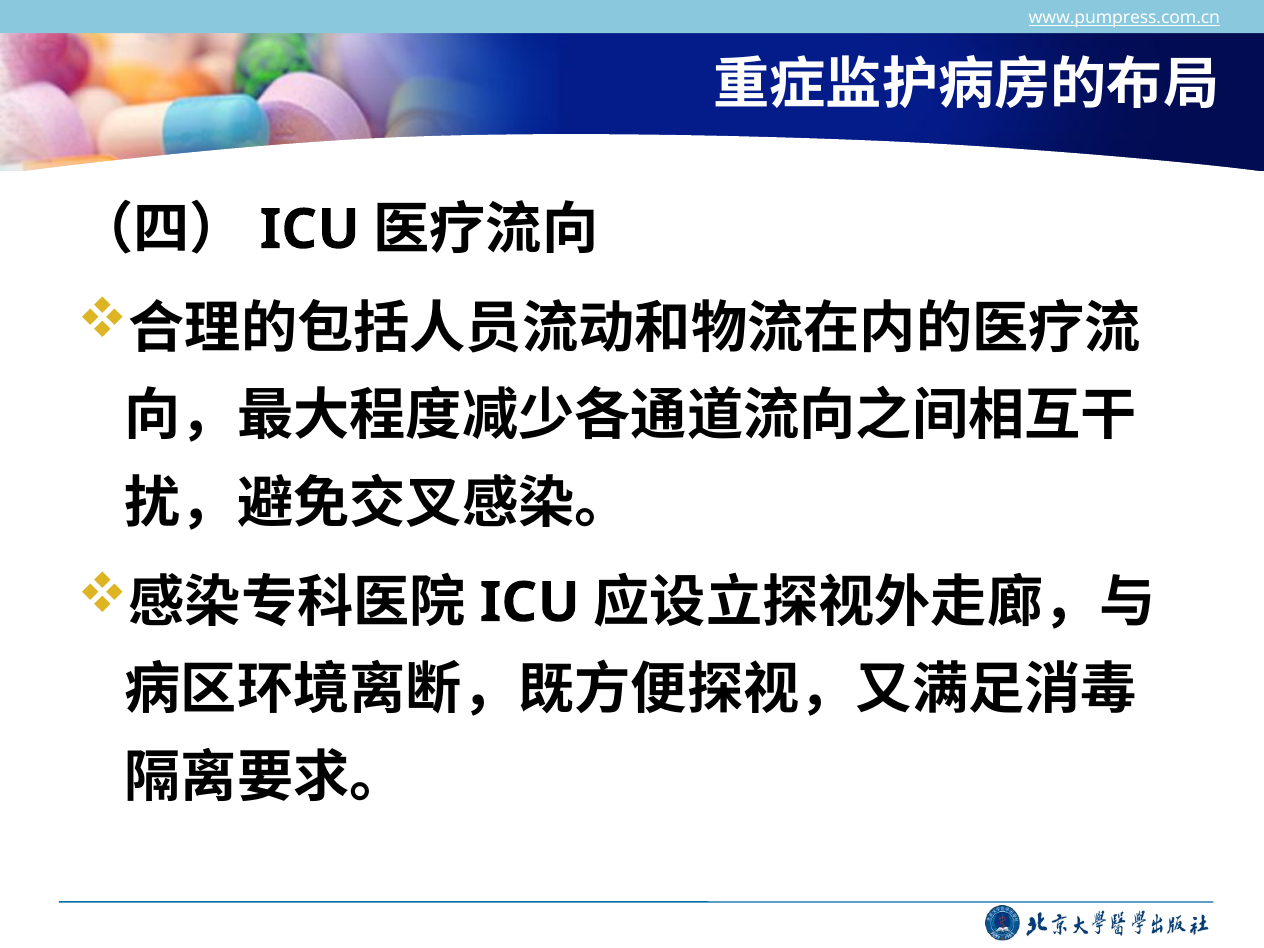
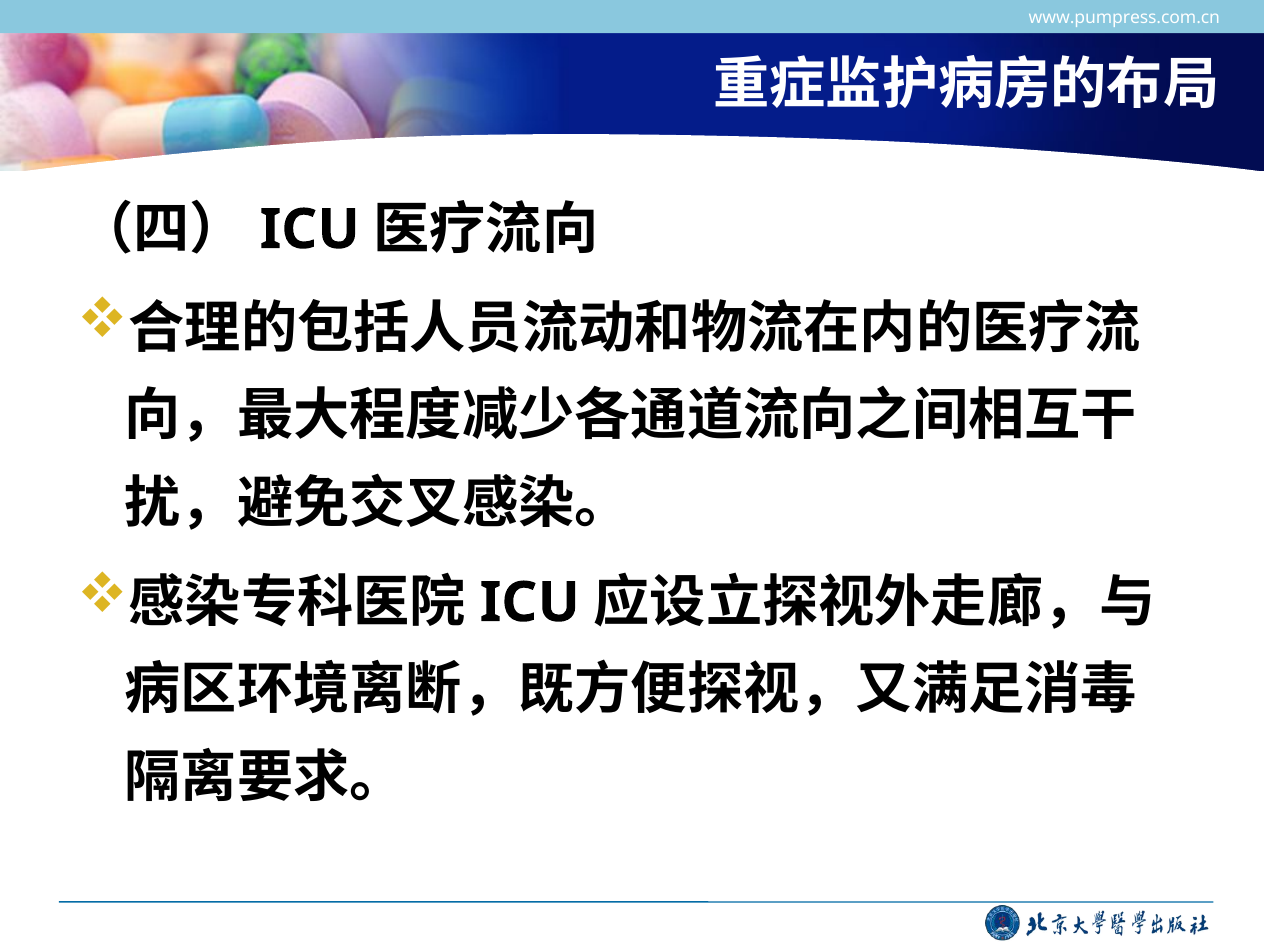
www.pumpress.com.cn underline: present -> none (1124, 18)
